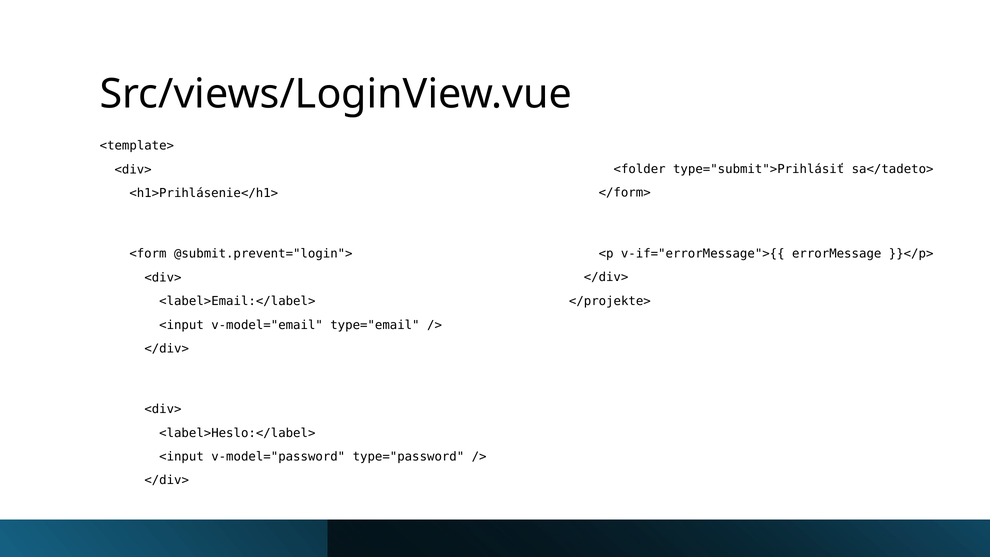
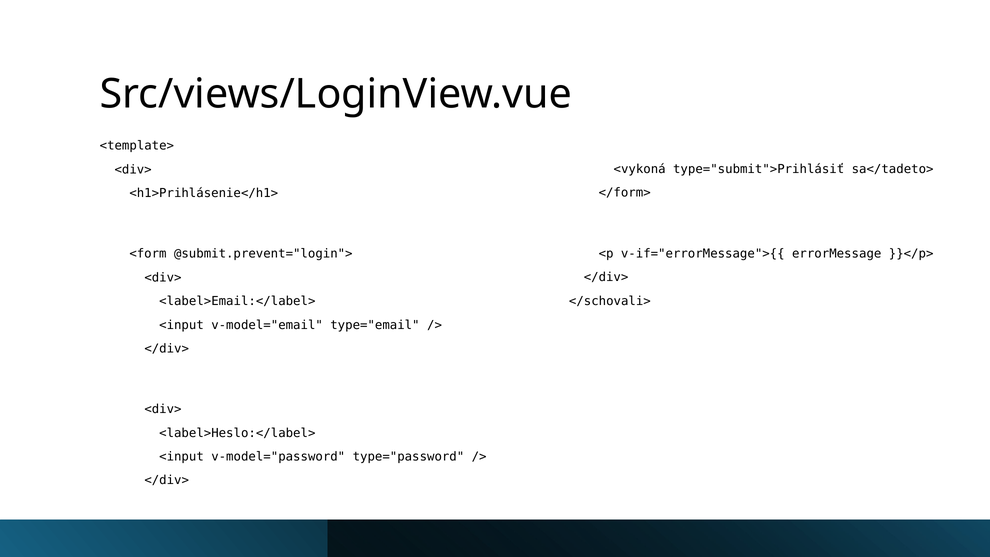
<folder: <folder -> <vykoná (640, 169)
</projekte>: </projekte> -> </schovali> (610, 301)
